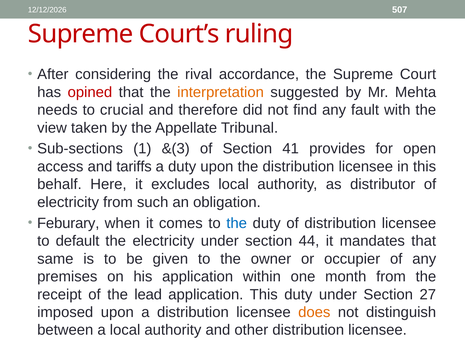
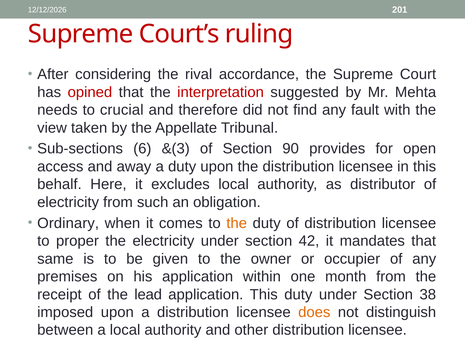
507: 507 -> 201 (400, 10)
interpretation colour: orange -> red (221, 92)
1: 1 -> 6 (142, 149)
41: 41 -> 90 (291, 149)
tariffs: tariffs -> away (134, 166)
Feburary: Feburary -> Ordinary (68, 223)
the colour: blue -> orange (237, 223)
default: default -> proper (77, 241)
44: 44 -> 42 (309, 241)
27: 27 -> 38 (428, 294)
